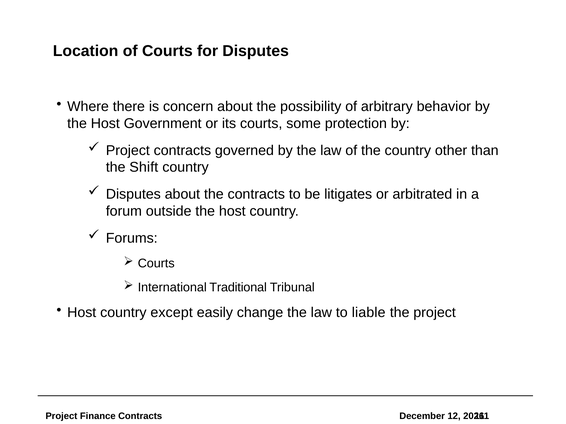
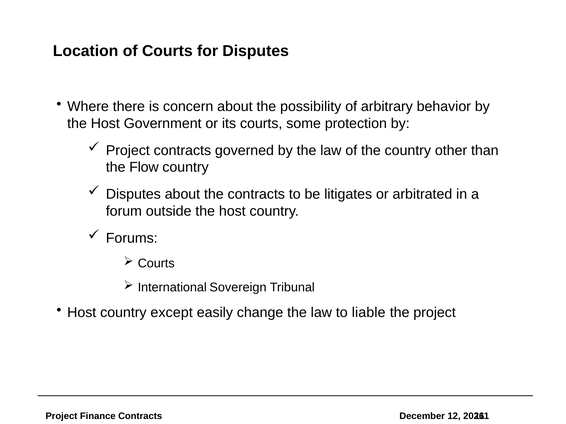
Shift: Shift -> Flow (144, 168)
Traditional: Traditional -> Sovereign (238, 288)
